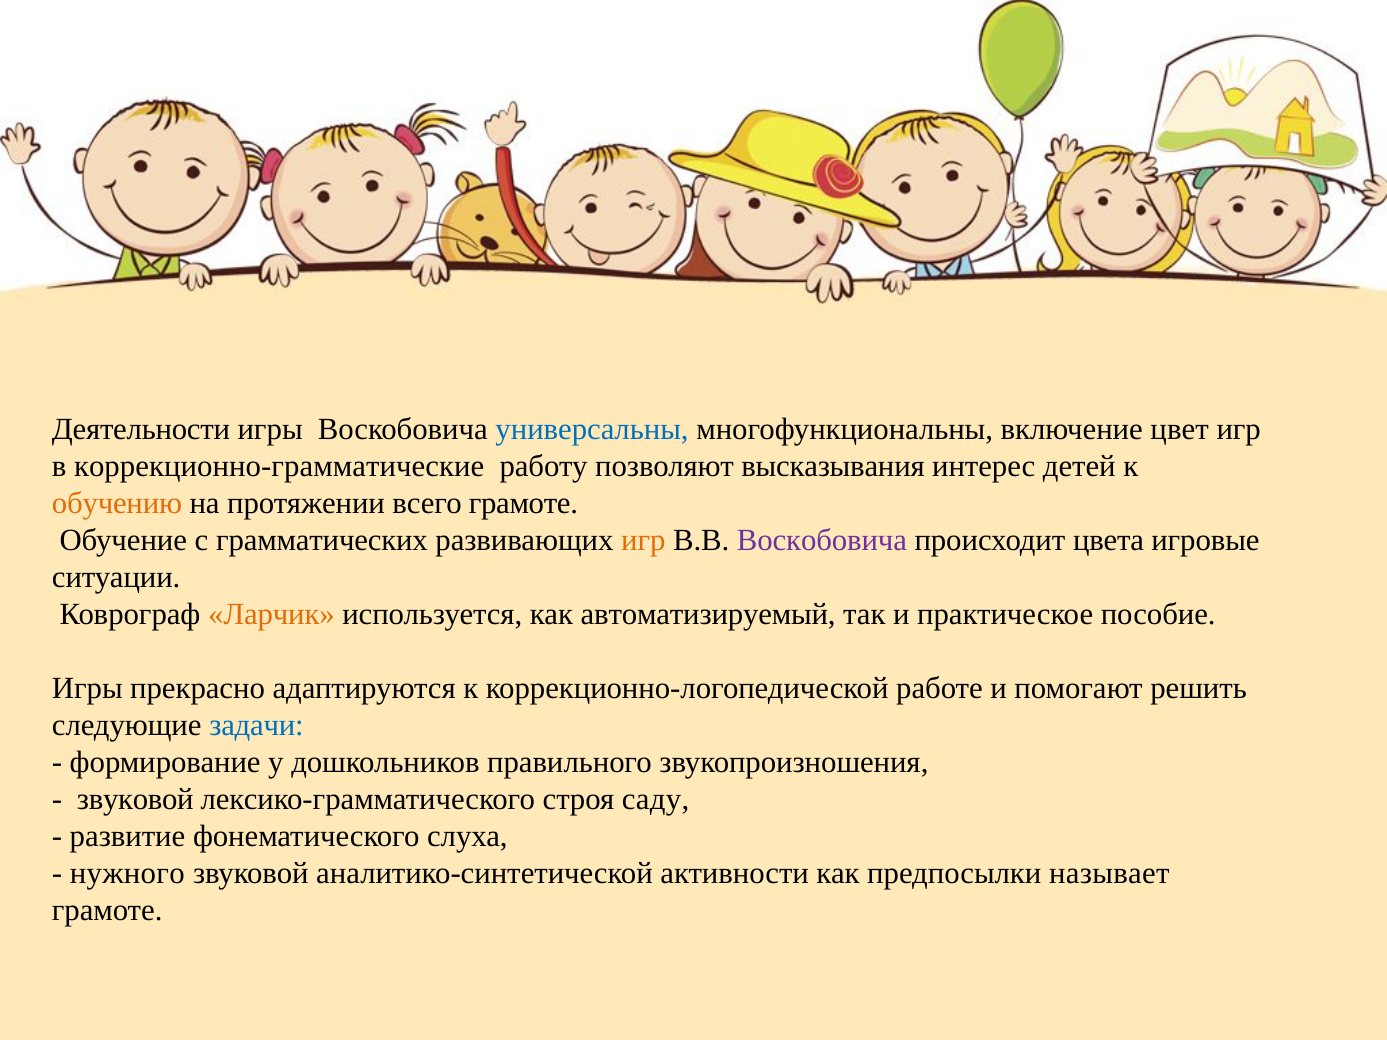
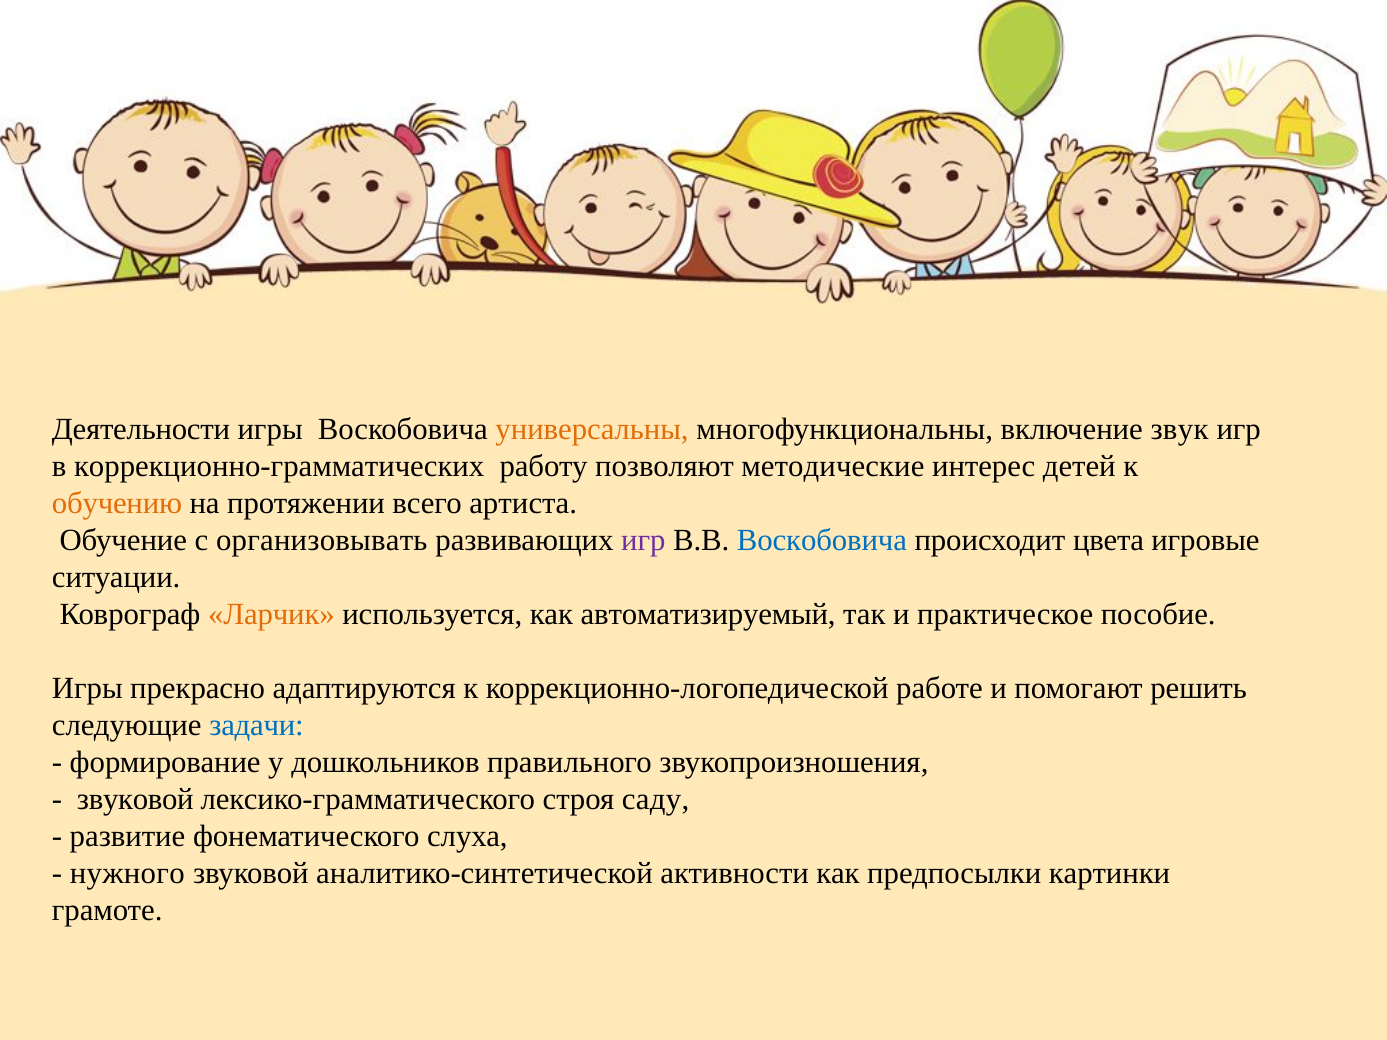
универсальны colour: blue -> orange (592, 430)
цвет: цвет -> звук (1180, 430)
коррекционно-грамматические: коррекционно-грамматические -> коррекционно-грамматических (279, 467)
высказывания: высказывания -> методические (833, 467)
всего грамоте: грамоте -> артиста (523, 504)
грамматических: грамматических -> организовывать (322, 540)
игр colour: orange -> purple (643, 540)
Воскобовича colour: purple -> blue (822, 540)
называет: называет -> картинки (1109, 873)
